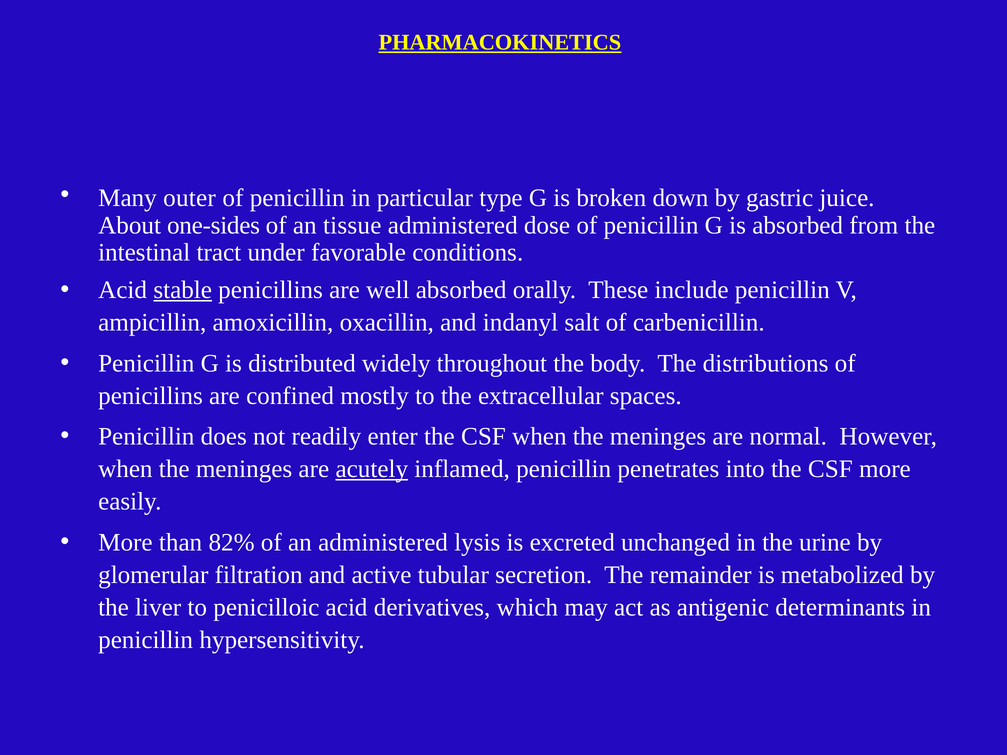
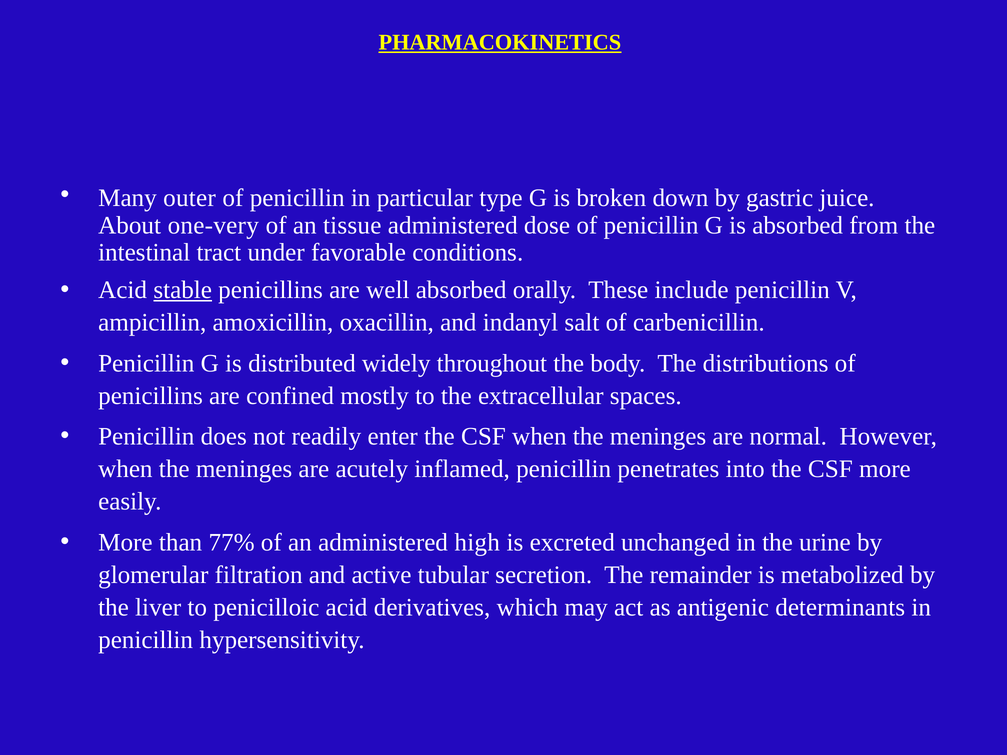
one-sides: one-sides -> one-very (213, 225)
acutely underline: present -> none (372, 469)
82%: 82% -> 77% (232, 542)
lysis: lysis -> high (477, 542)
